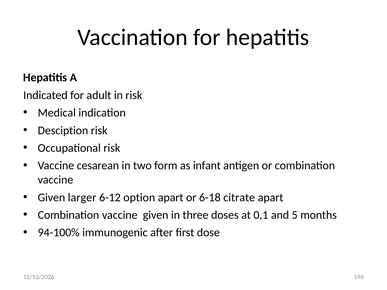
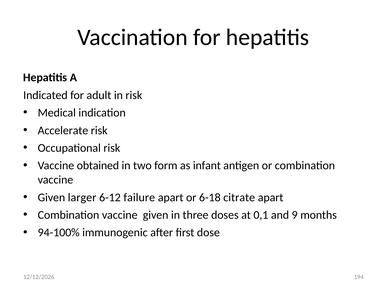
Desciption: Desciption -> Accelerate (63, 130)
cesarean: cesarean -> obtained (98, 166)
option: option -> failure (139, 198)
5: 5 -> 9 (295, 215)
